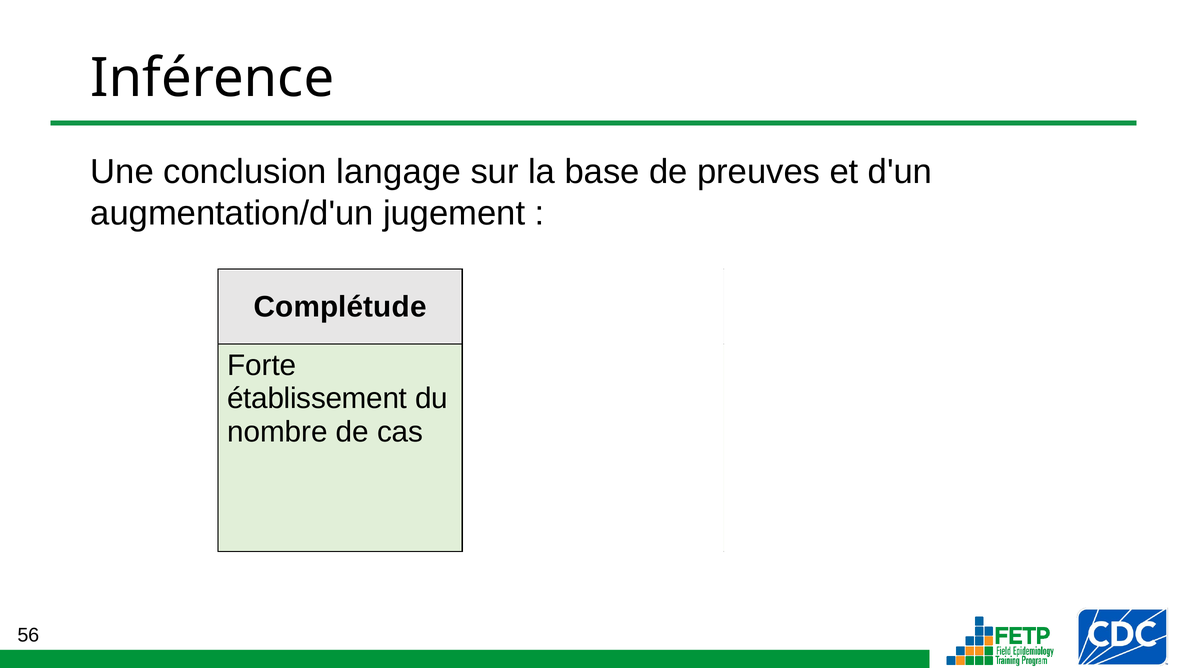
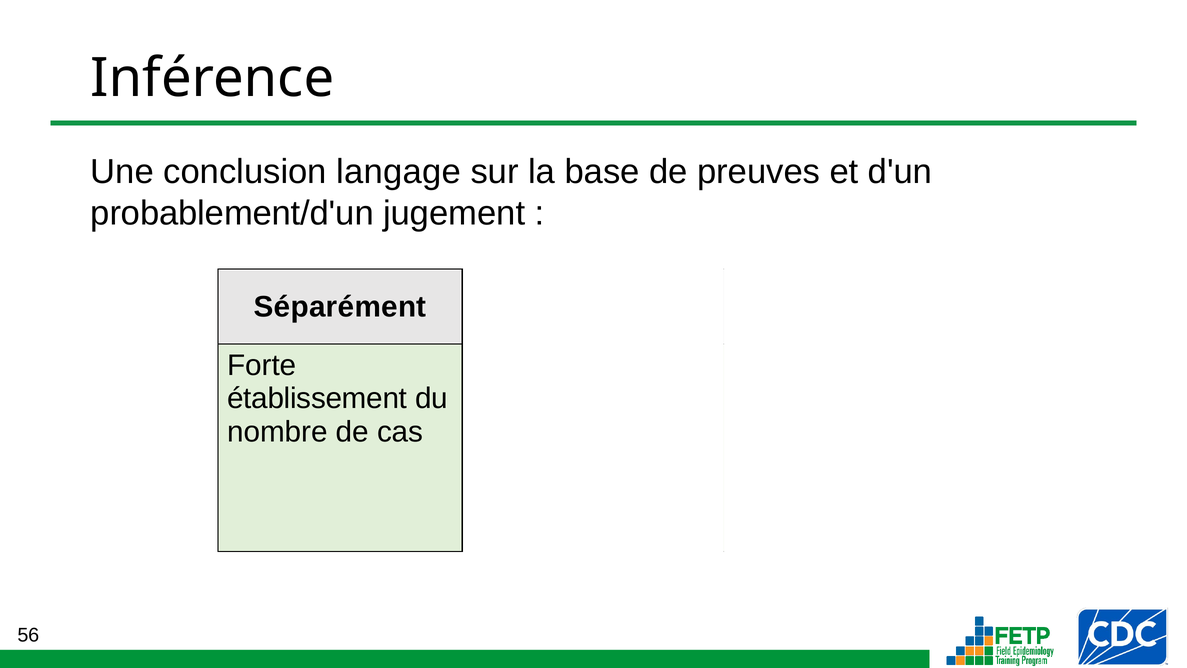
augmentation/d'un: augmentation/d'un -> probablement/d'un (232, 213)
Complétude: Complétude -> Séparément (340, 307)
